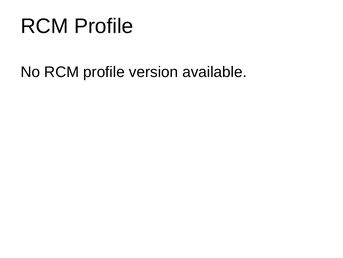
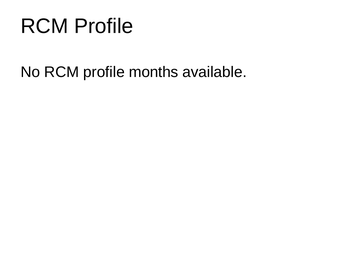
version: version -> months (154, 72)
